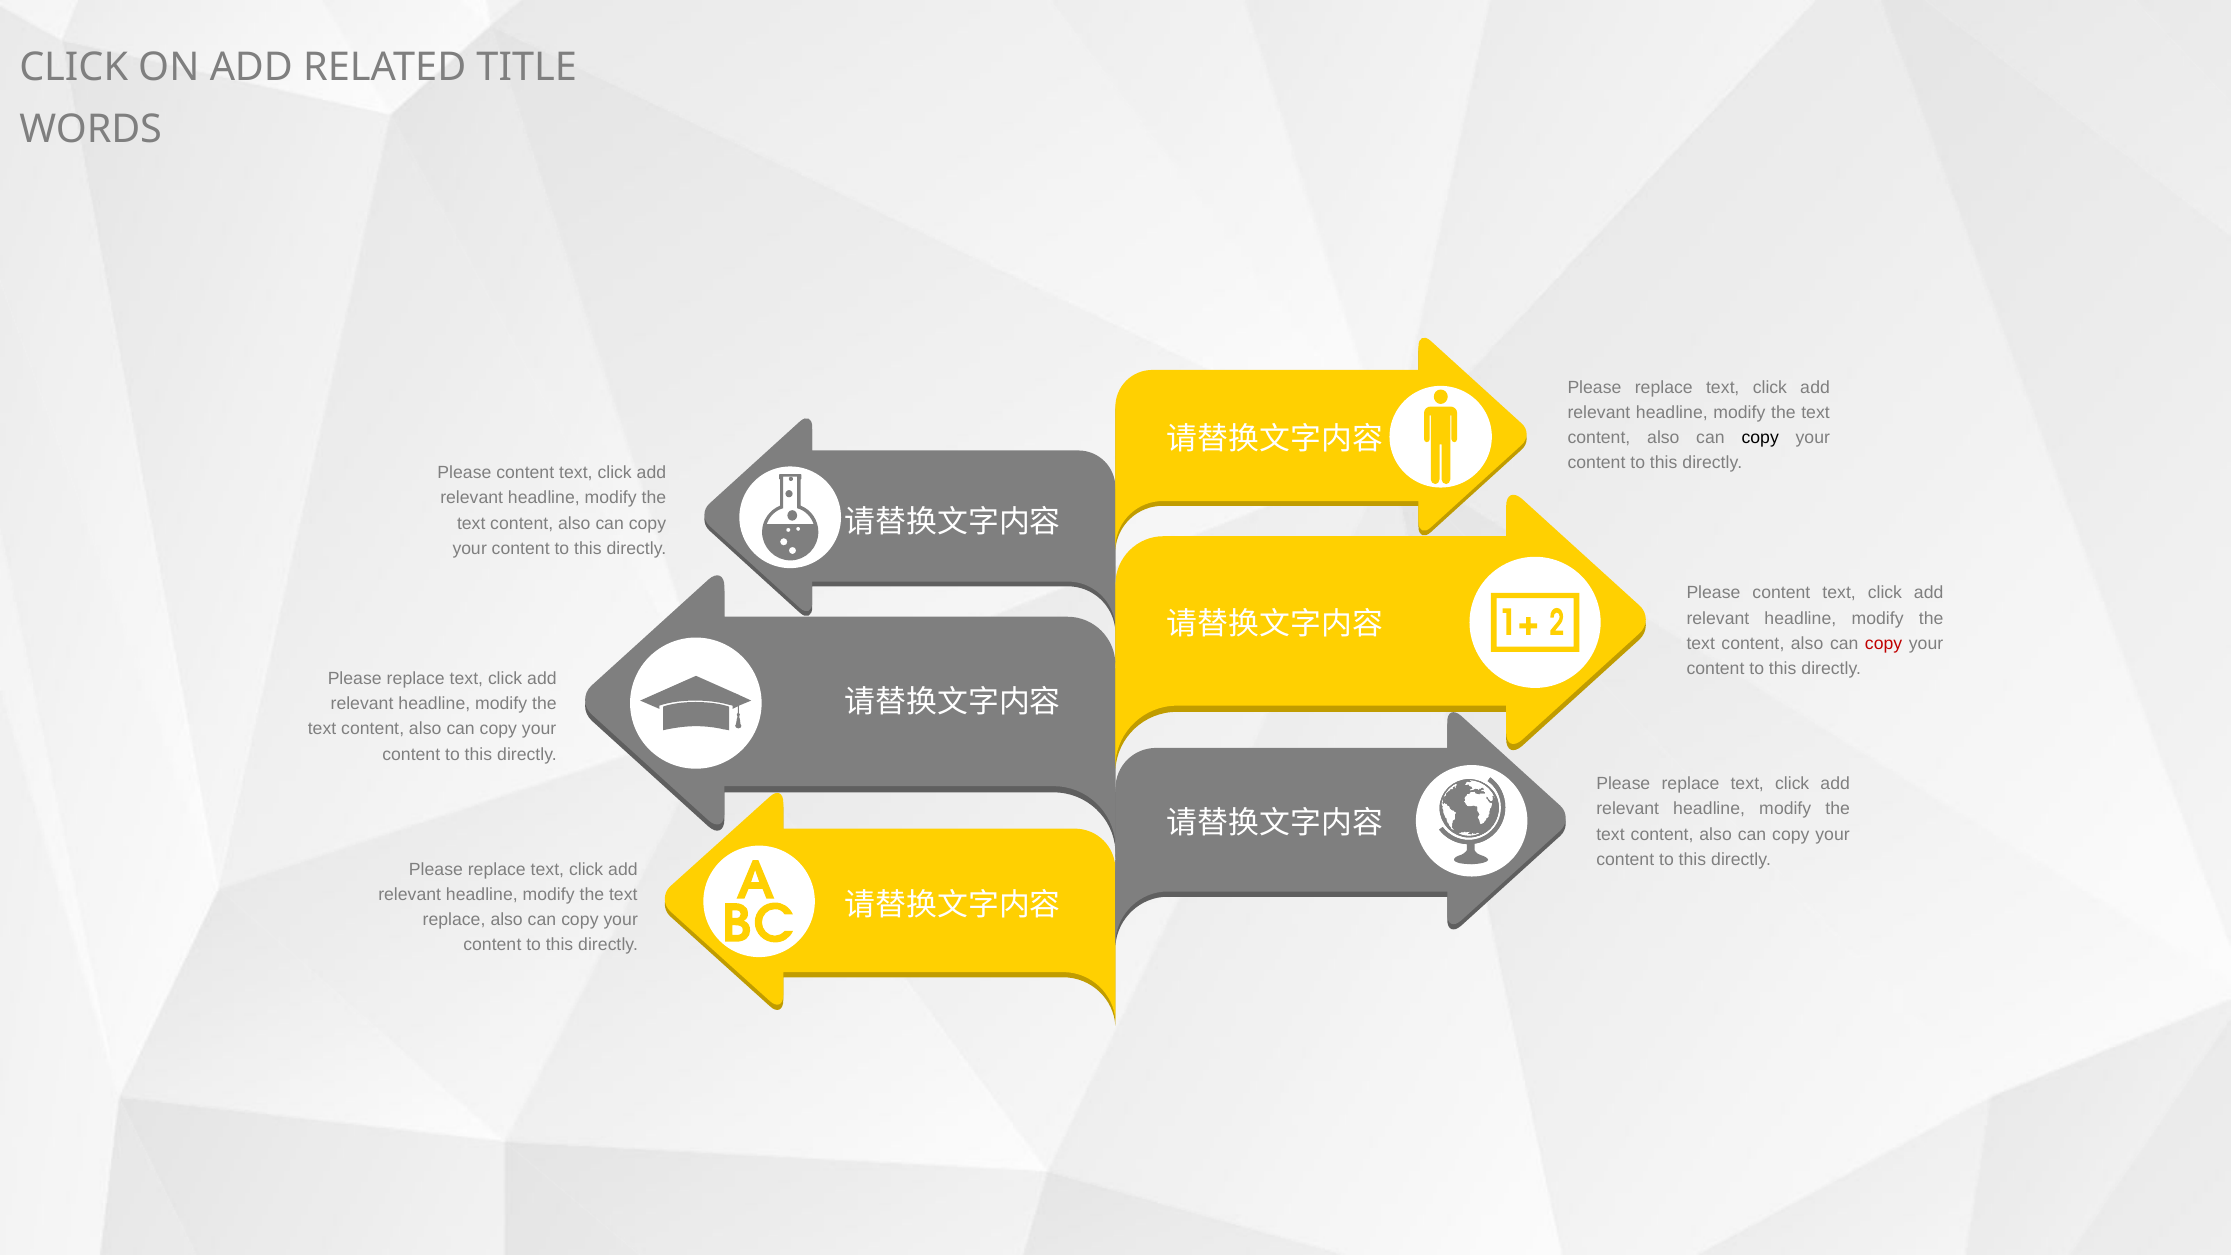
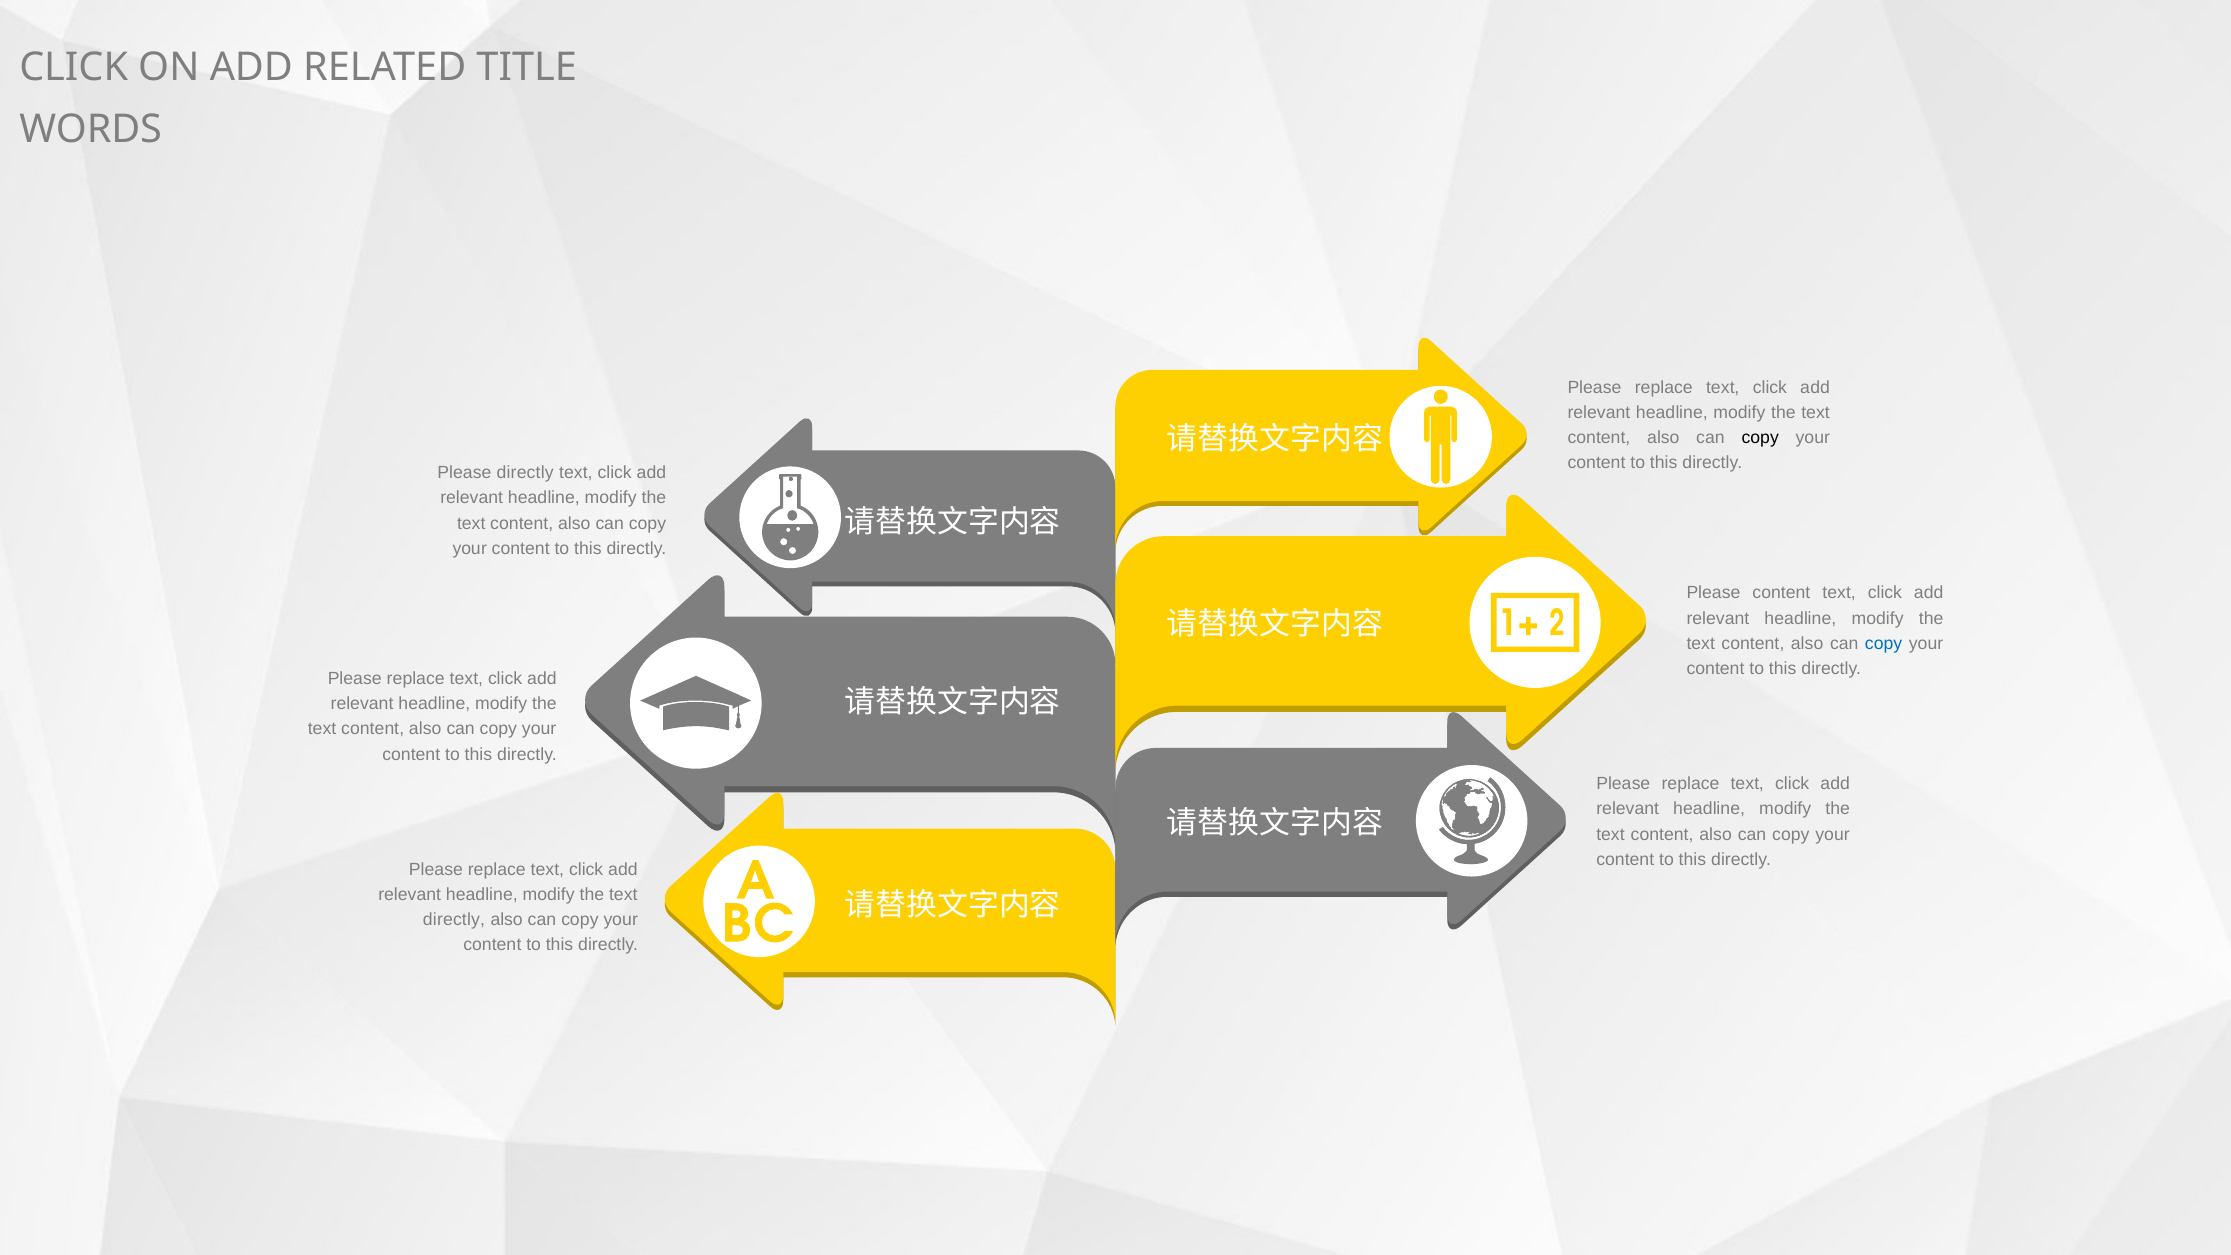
content: content -> directly (525, 473)
copy colour: red -> blue (1884, 644)
replace: replace -> directly (454, 920)
